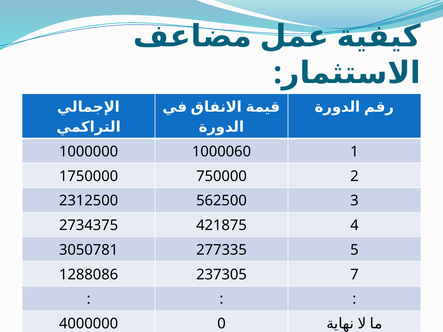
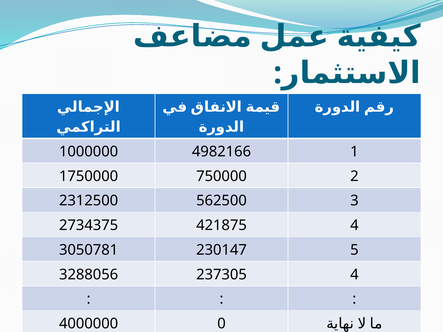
1000060: 1000060 -> 4982166 (222, 152)
277335: 277335 -> 230147 (222, 250)
1288086: 1288086 -> 3288056 (89, 275)
237305 7: 7 -> 4 (354, 275)
